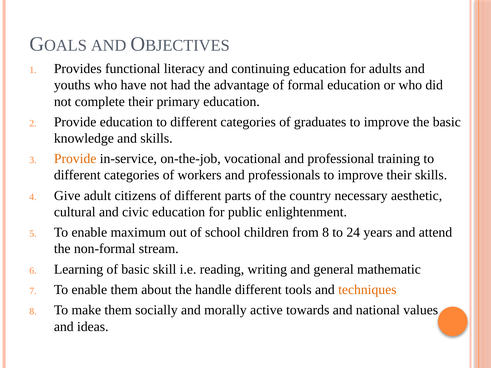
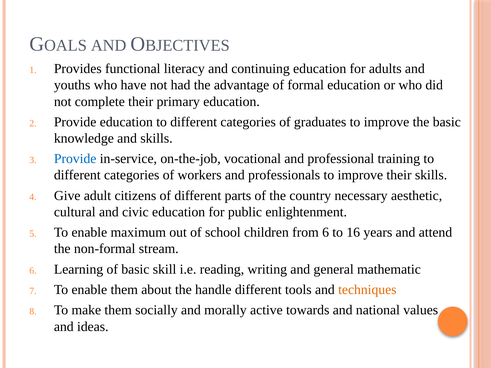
Provide colour: orange -> blue (75, 159)
from 8: 8 -> 6 (326, 233)
24: 24 -> 16 (353, 233)
